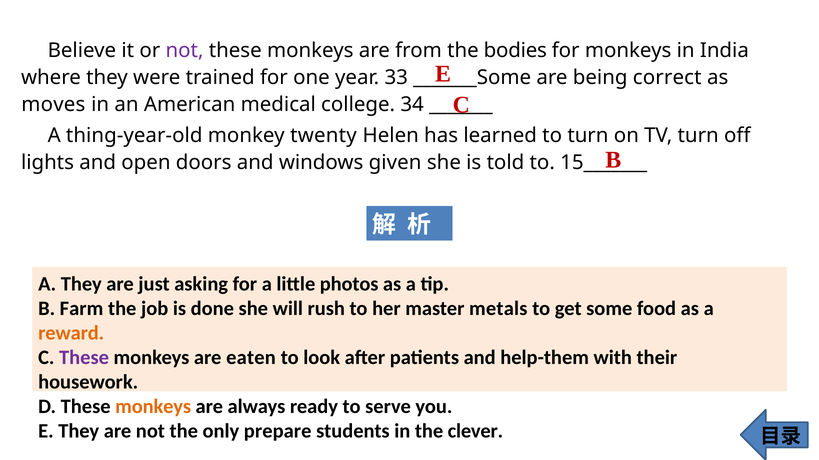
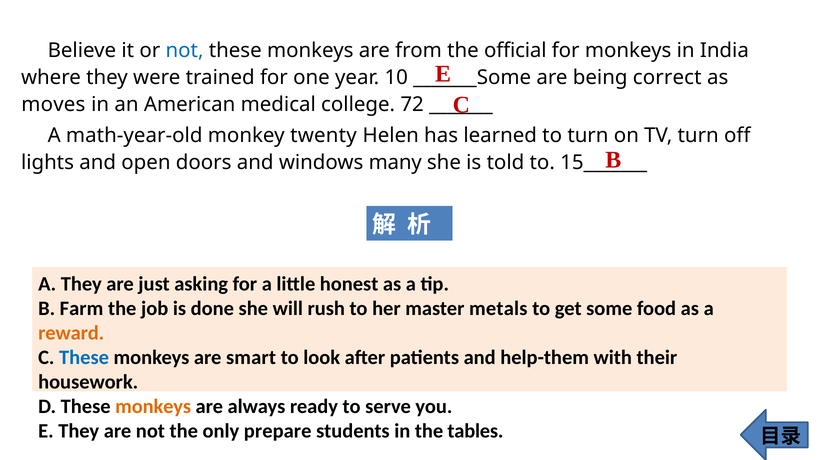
not colour: purple -> blue (185, 51)
bodies: bodies -> official (515, 51)
33: 33 -> 10 (396, 78)
34: 34 -> 72 (412, 105)
thing-year-old: thing-year-old -> math-year-old (134, 136)
given: given -> many (395, 163)
photos: photos -> honest (349, 284)
These colour: purple -> blue (84, 358)
eaten: eaten -> smart (251, 358)
clever: clever -> tables (475, 432)
